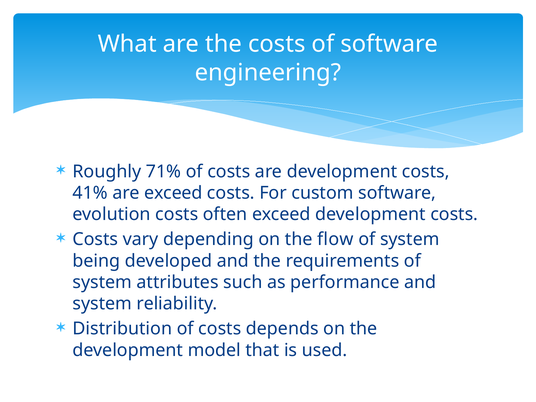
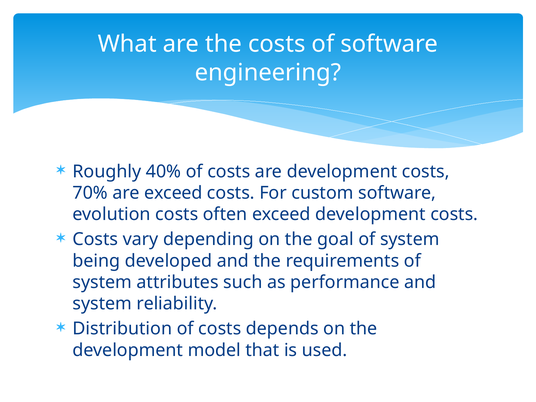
71%: 71% -> 40% (164, 171)
41%: 41% -> 70% (90, 193)
flow: flow -> goal (335, 239)
